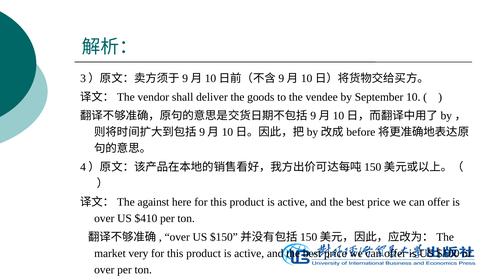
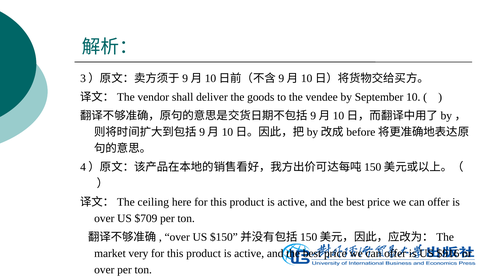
against: against -> ceiling (153, 202)
$410: $410 -> $709 (146, 219)
$100: $100 -> $916 (448, 254)
